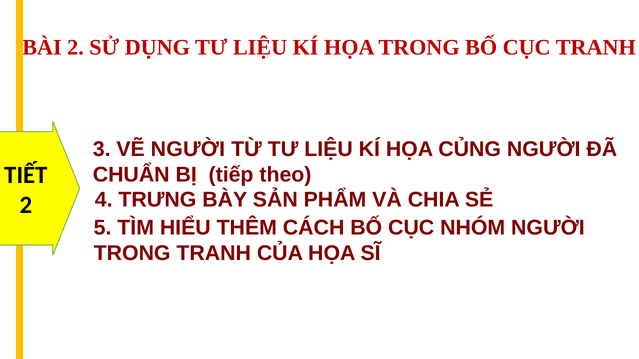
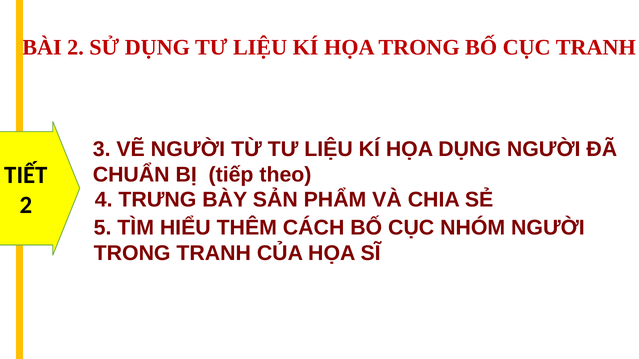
HỌA CỦNG: CỦNG -> DỤNG (470, 149)
